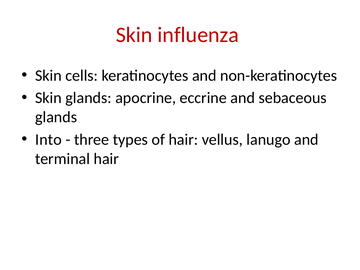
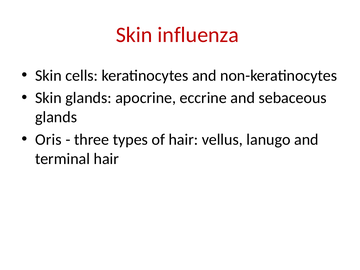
Into: Into -> Oris (48, 140)
